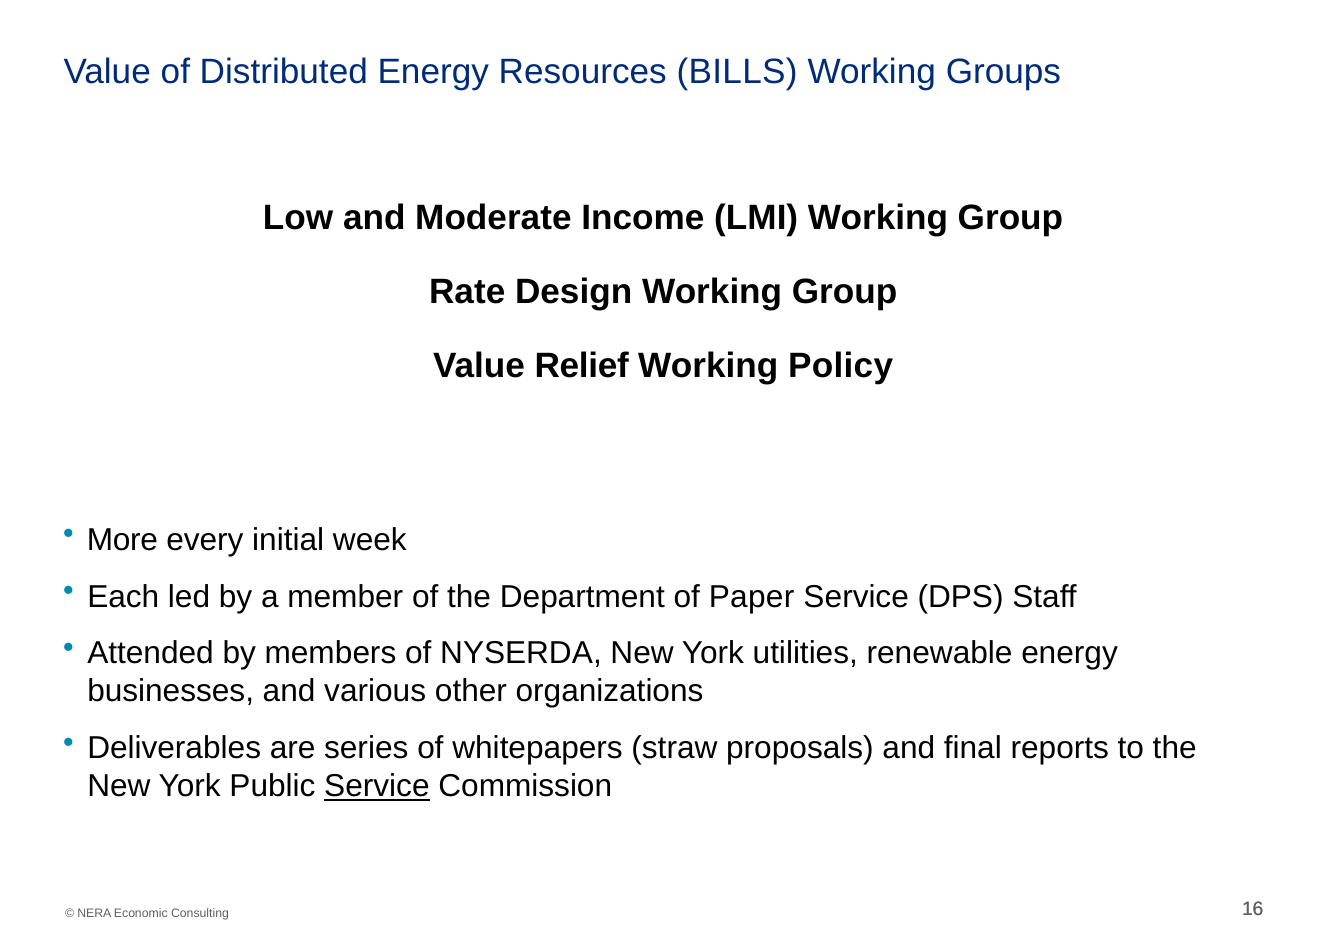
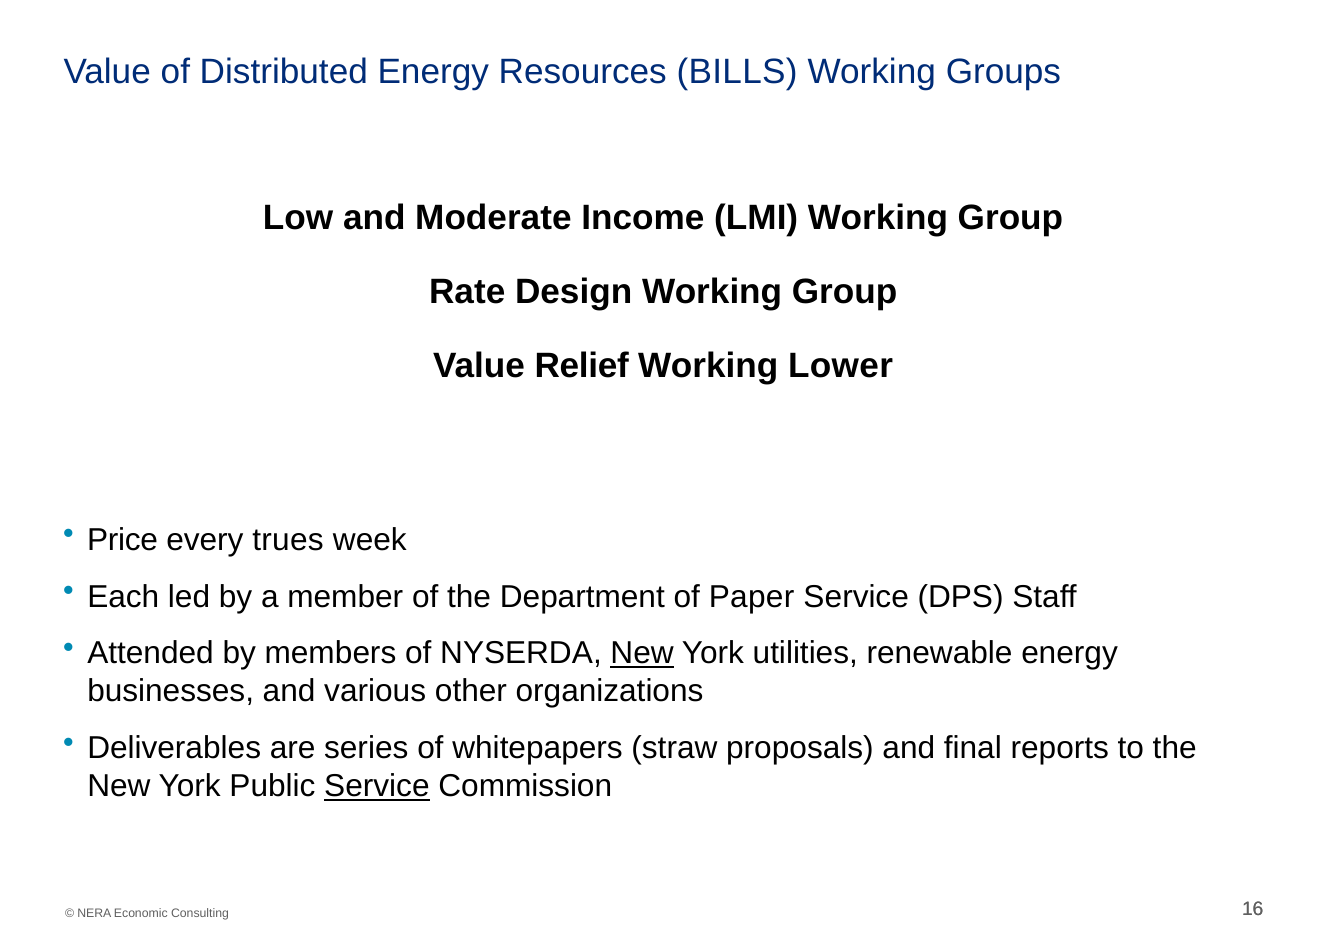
Policy: Policy -> Lower (841, 366)
More: More -> Price (122, 539)
initial: initial -> trues (288, 539)
New underline: none -> present (642, 653)
